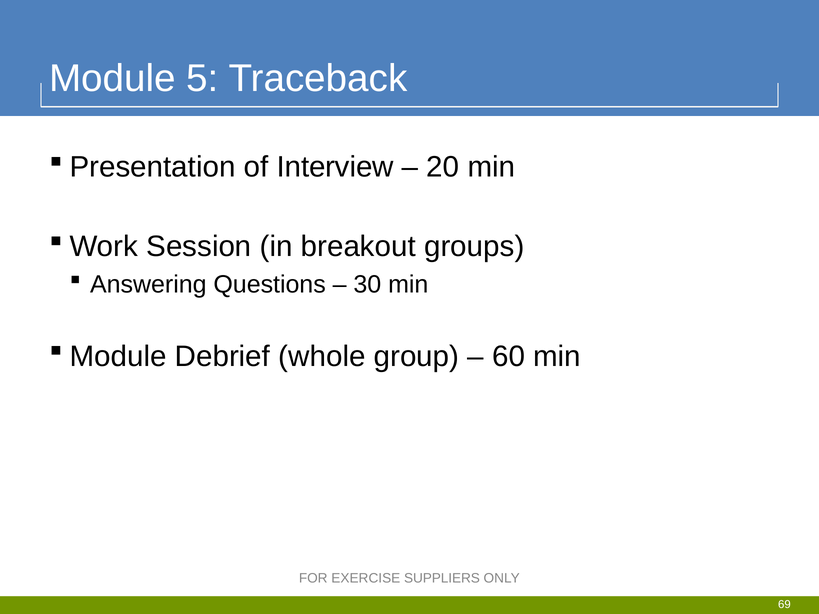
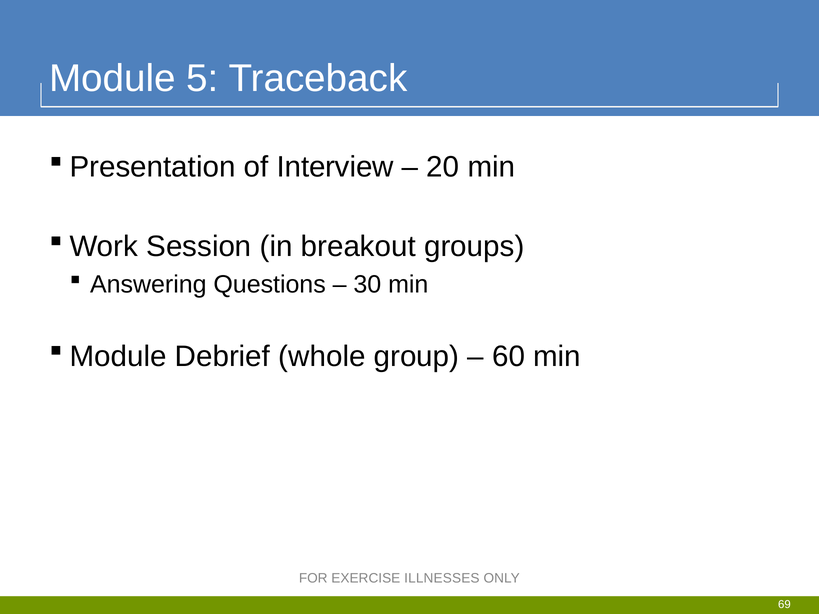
SUPPLIERS: SUPPLIERS -> ILLNESSES (442, 578)
